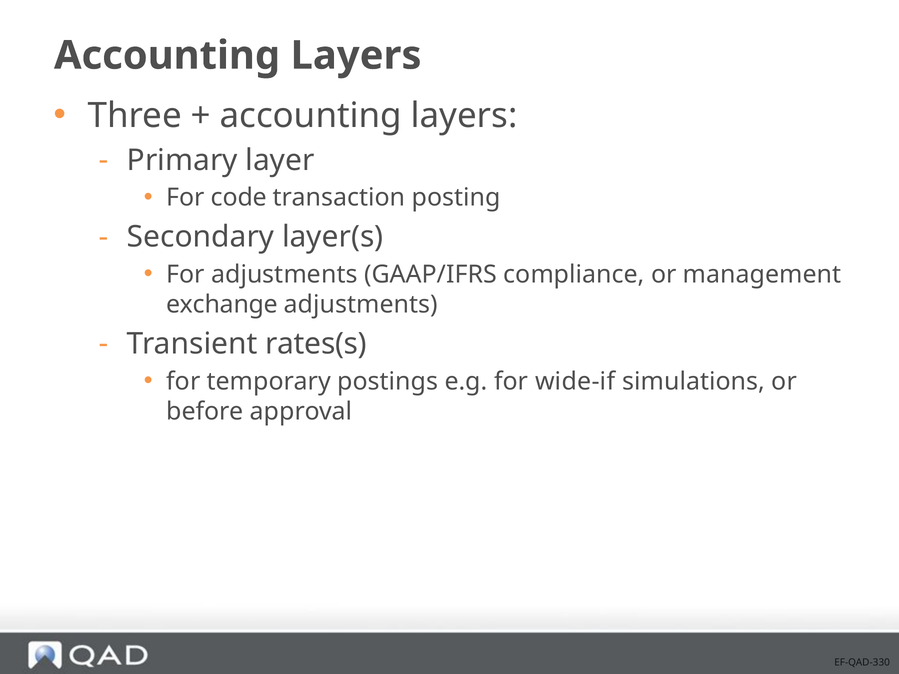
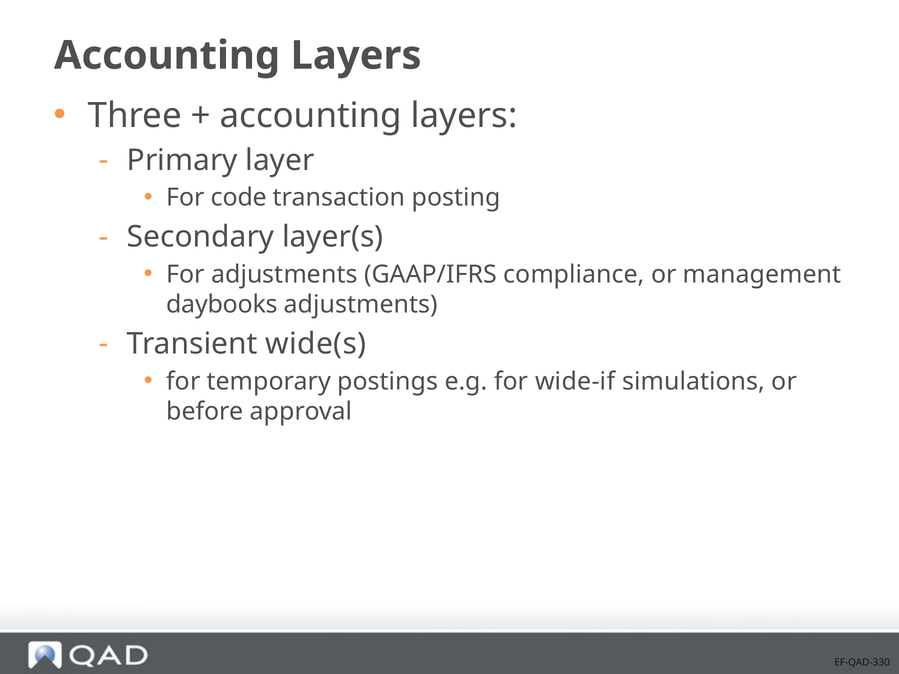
exchange: exchange -> daybooks (222, 305)
rates(s: rates(s -> wide(s (316, 344)
